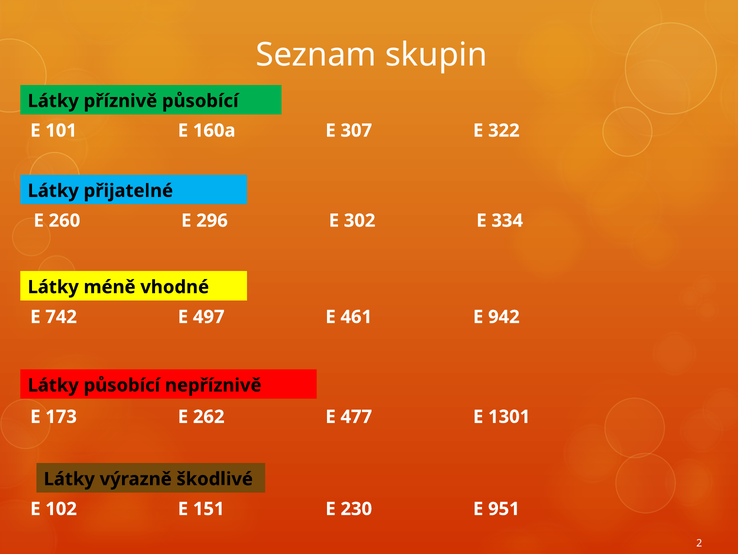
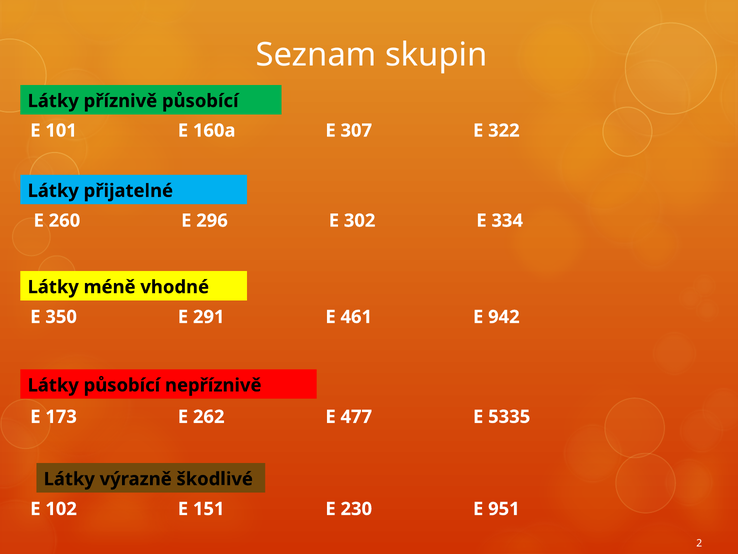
742: 742 -> 350 (61, 317)
497: 497 -> 291 (209, 317)
1301: 1301 -> 5335 (509, 416)
